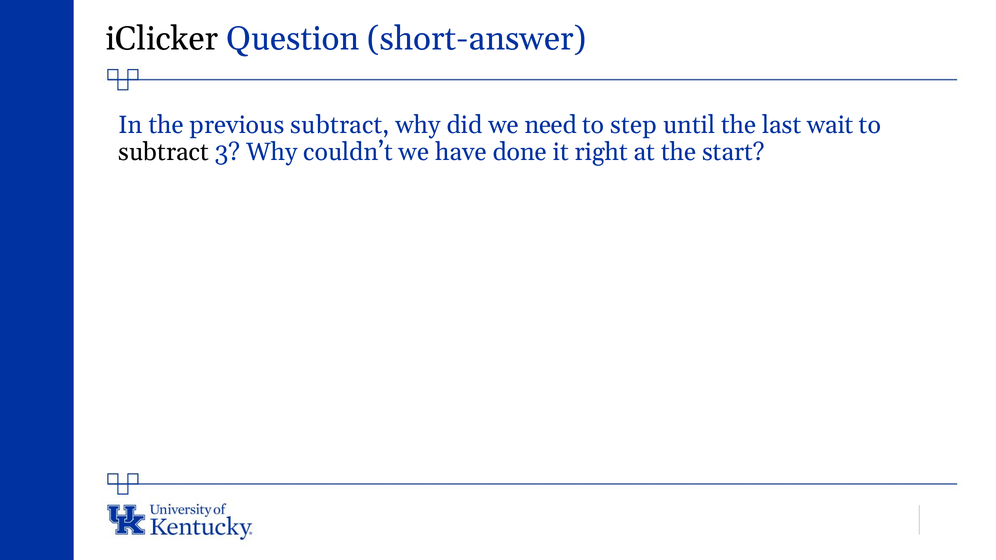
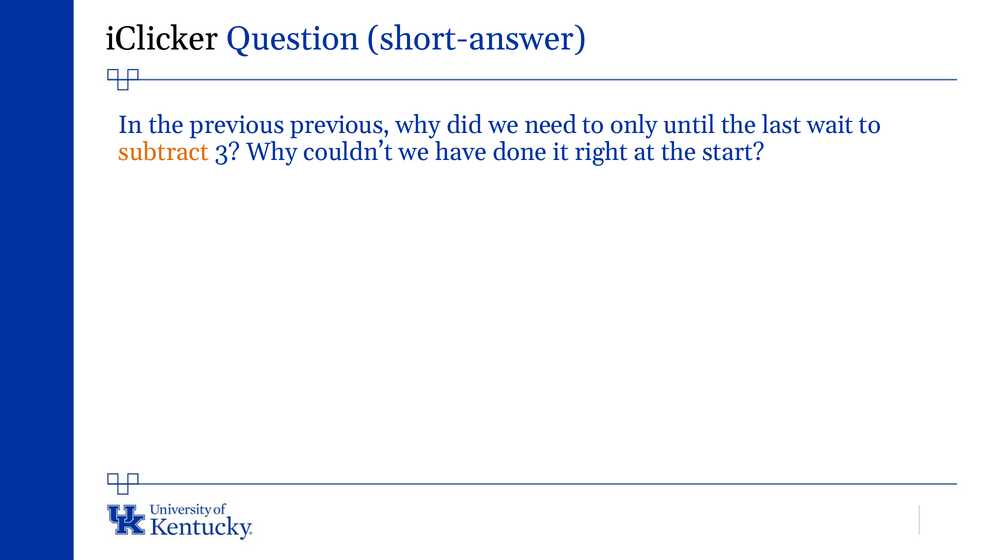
previous subtract: subtract -> previous (340, 125)
step: step -> only (634, 125)
subtract colour: black -> orange (164, 152)
